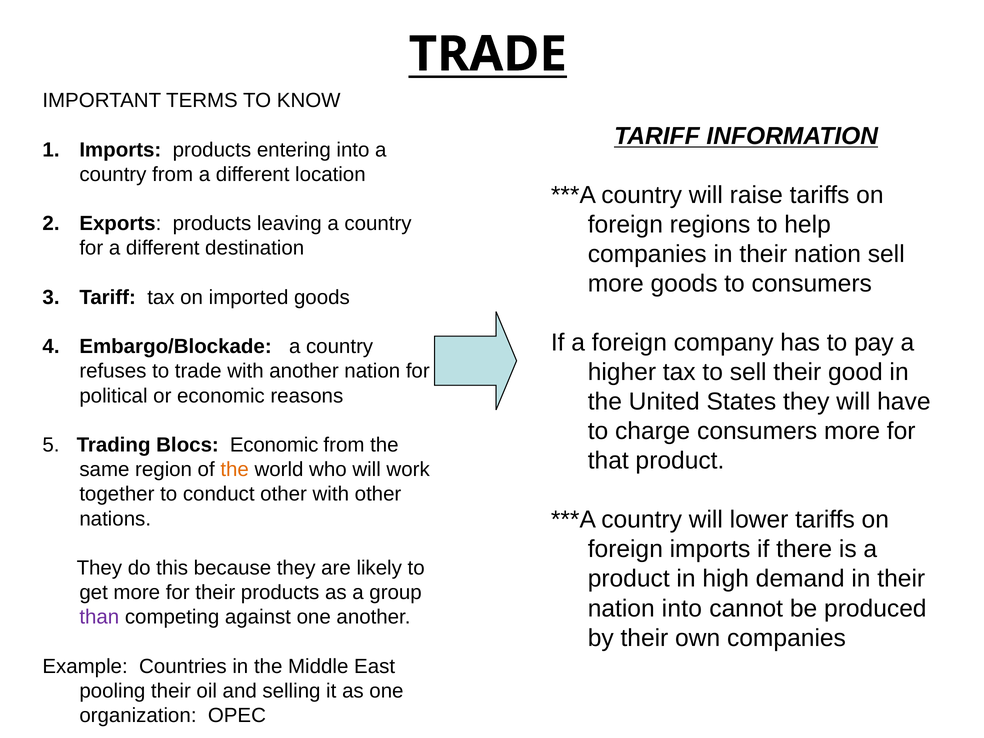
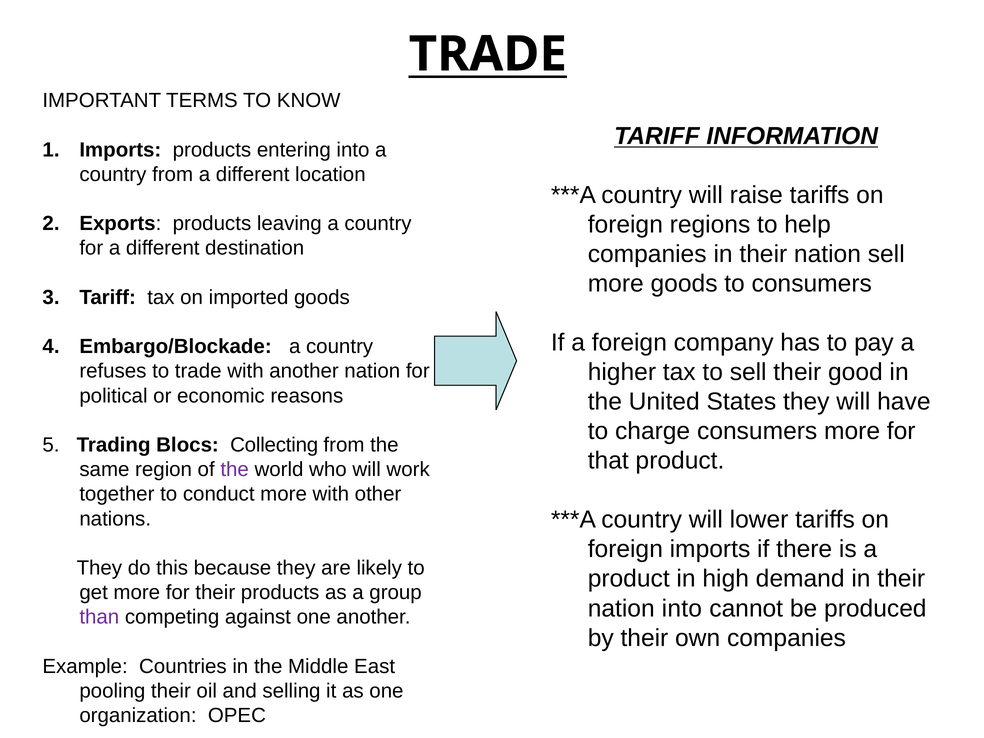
Blocs Economic: Economic -> Collecting (274, 445)
the colour: orange -> purple (235, 470)
conduct other: other -> more (284, 494)
